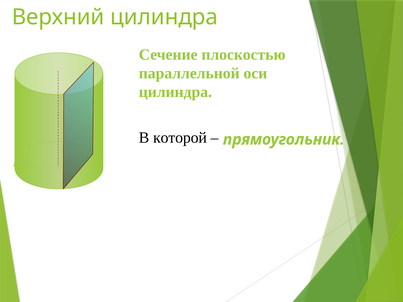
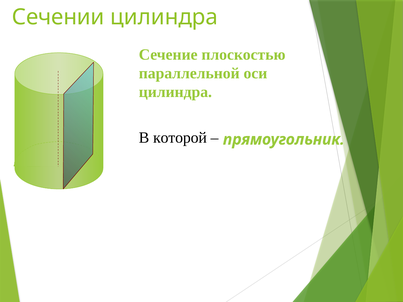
Верхний: Верхний -> Сечении (58, 17)
